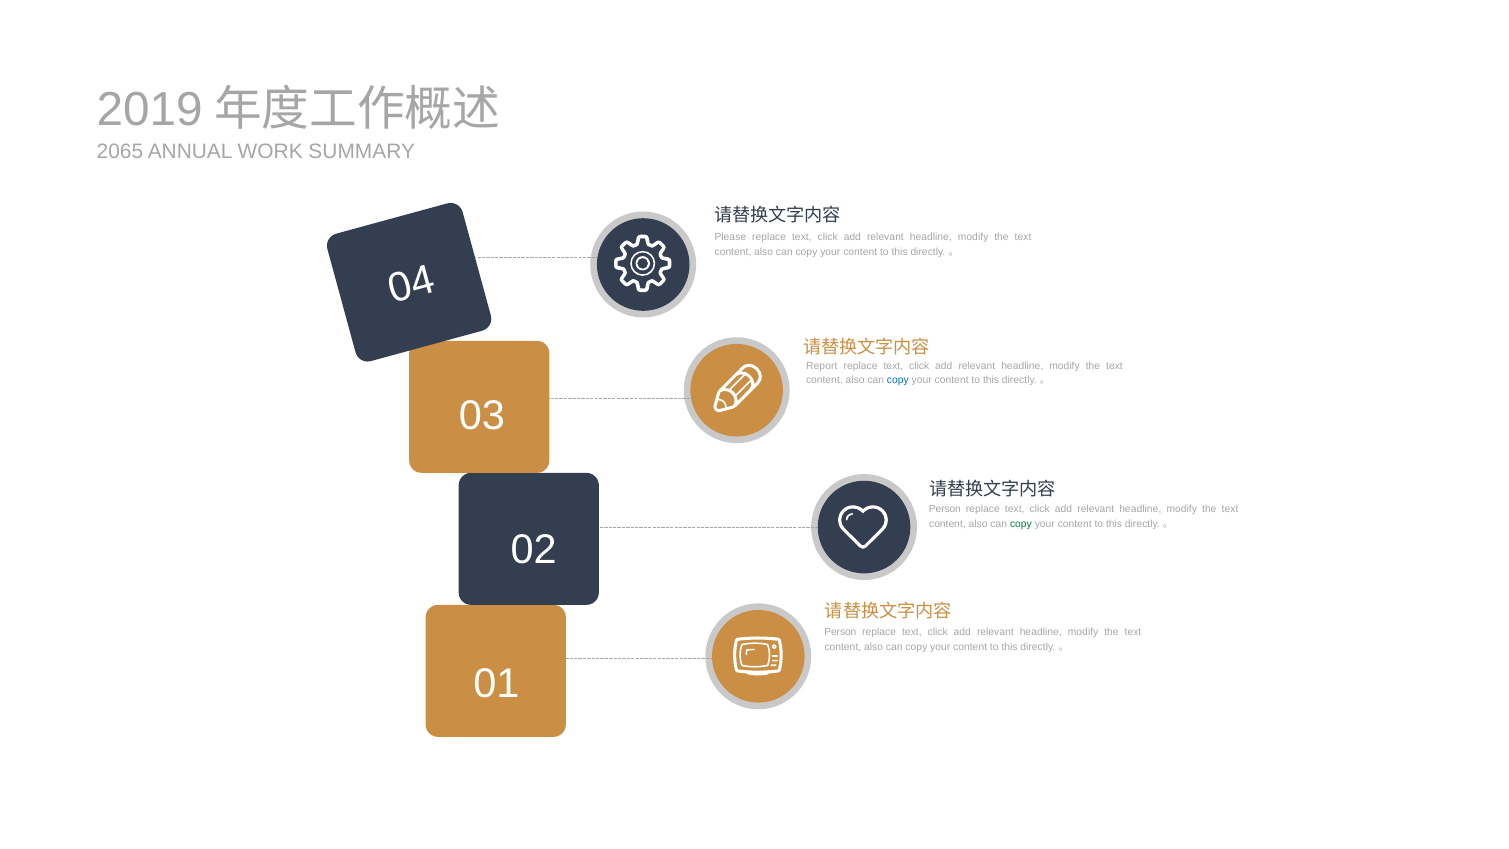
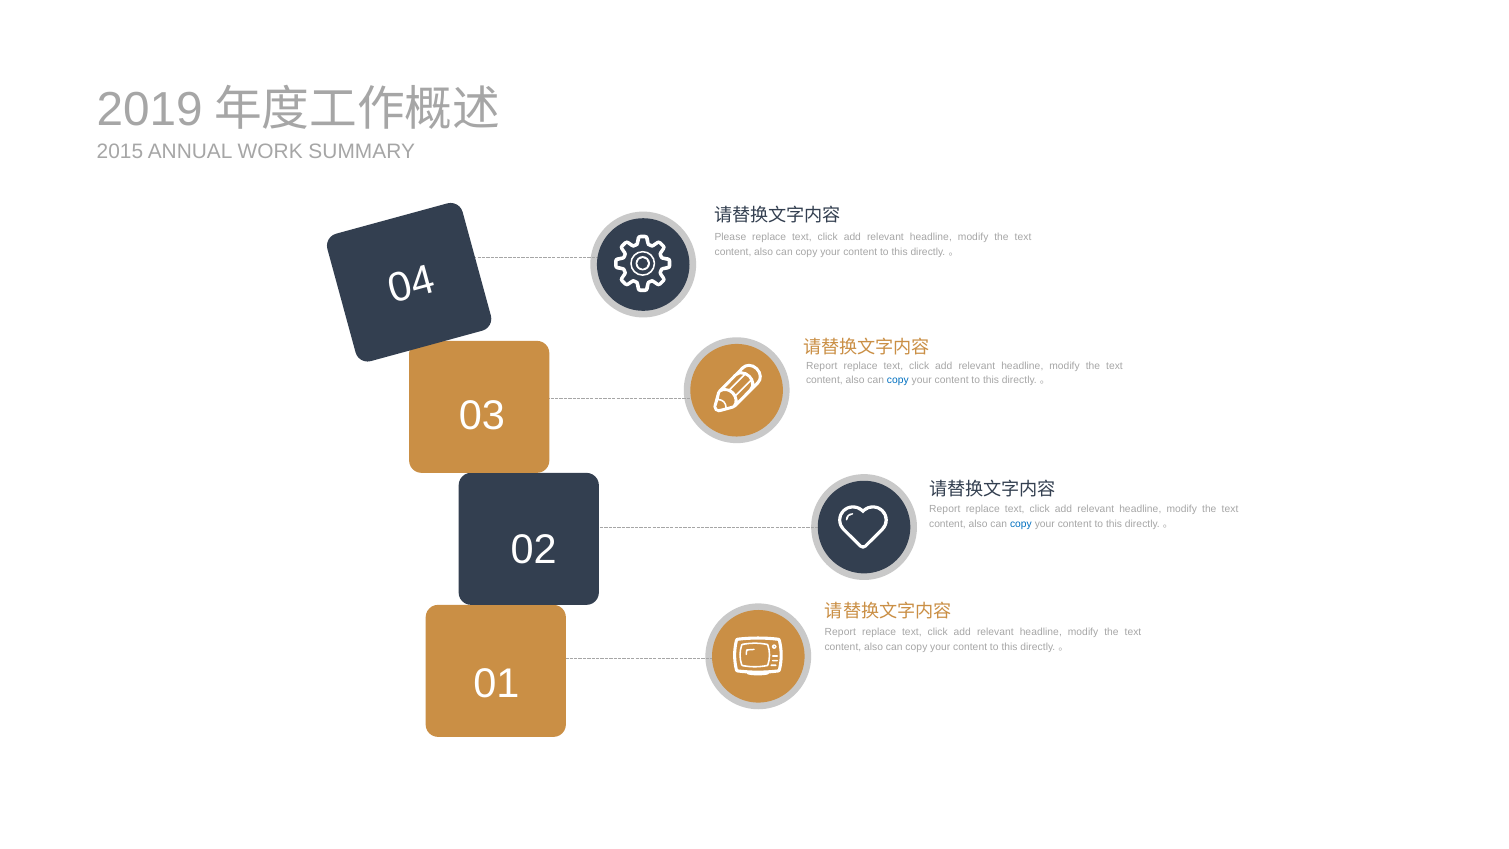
2065: 2065 -> 2015 (120, 151)
Person: Person -> Report (945, 509)
copy colour: green -> blue (1021, 524)
Person: Person -> Report (840, 632)
